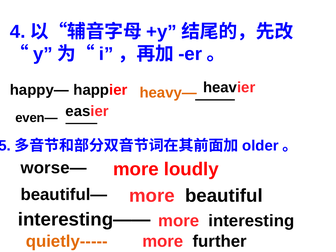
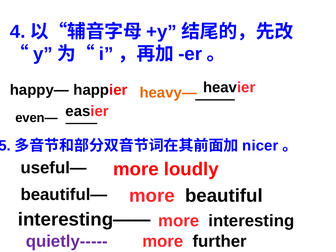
older: older -> nicer (260, 146)
worse—: worse— -> useful— (54, 168)
quietly----- colour: orange -> purple (67, 241)
